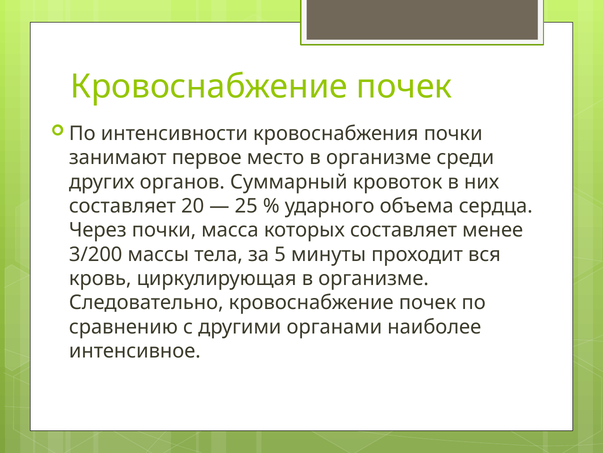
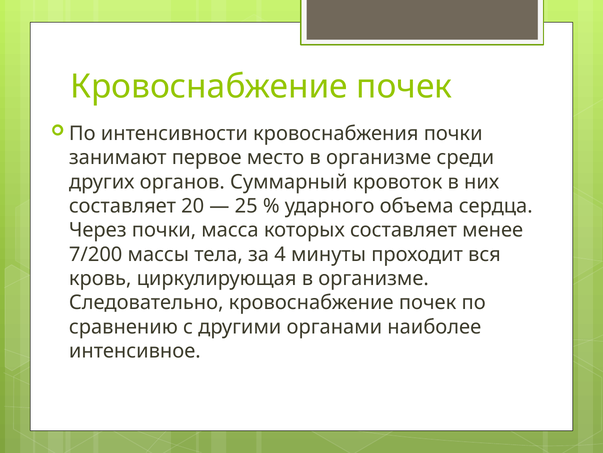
3/200: 3/200 -> 7/200 (96, 254)
5: 5 -> 4 (280, 254)
